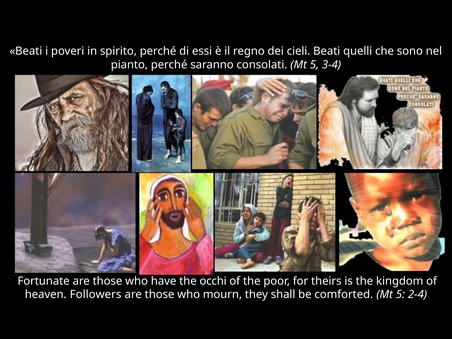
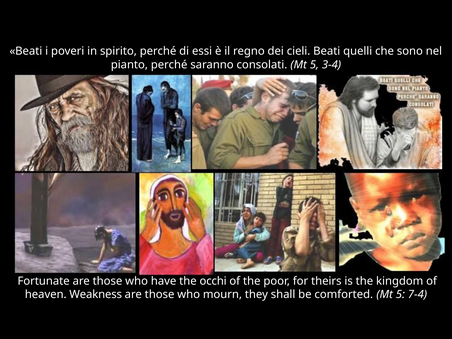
Followers: Followers -> Weakness (96, 295)
2-4: 2-4 -> 7-4 (417, 295)
